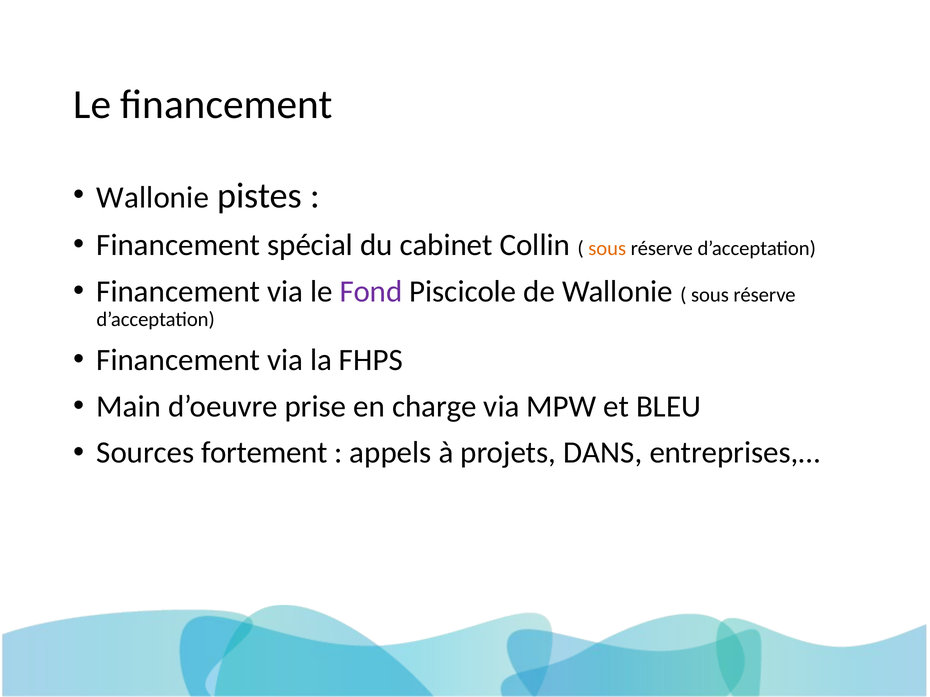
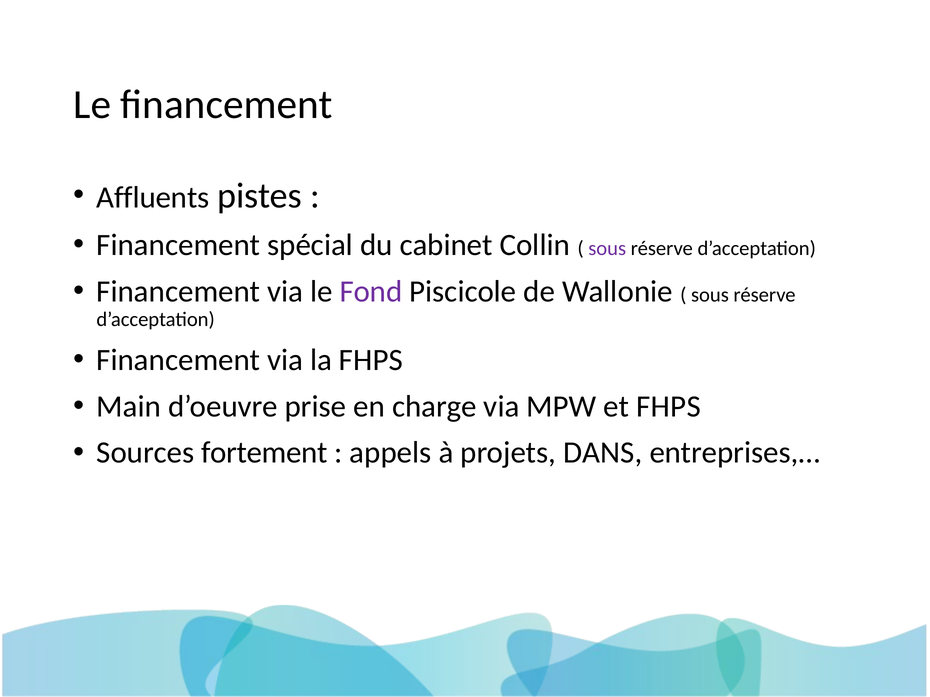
Wallonie: Wallonie -> Affluents (153, 198)
sous colour: orange -> purple (607, 249)
et BLEU: BLEU -> FHPS (668, 407)
